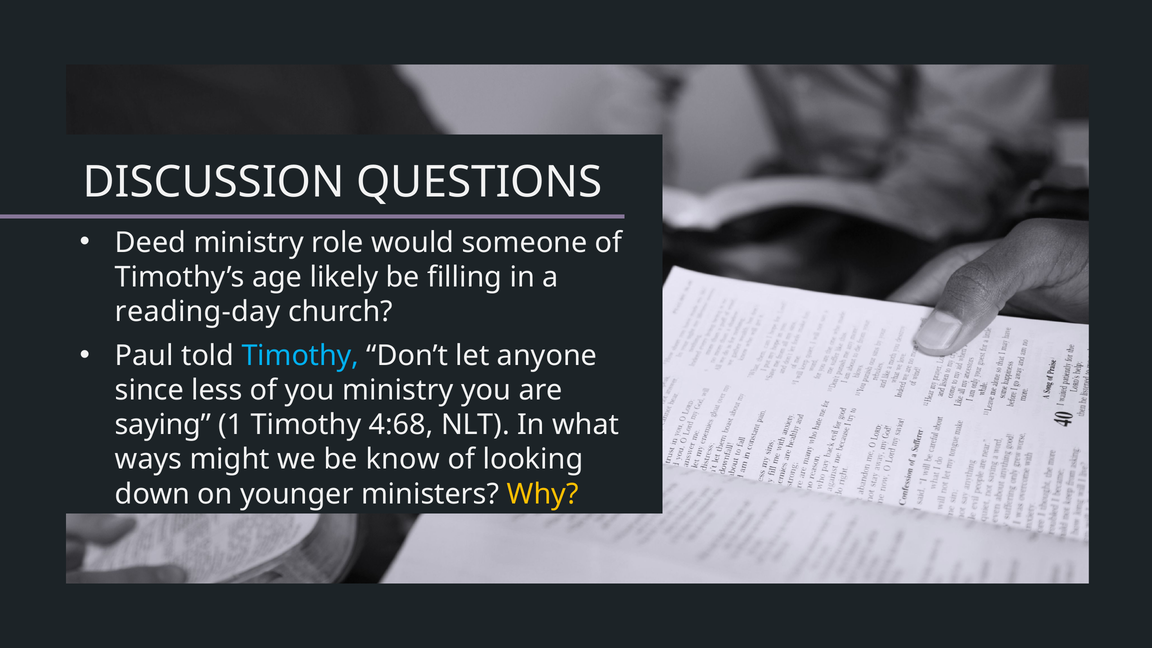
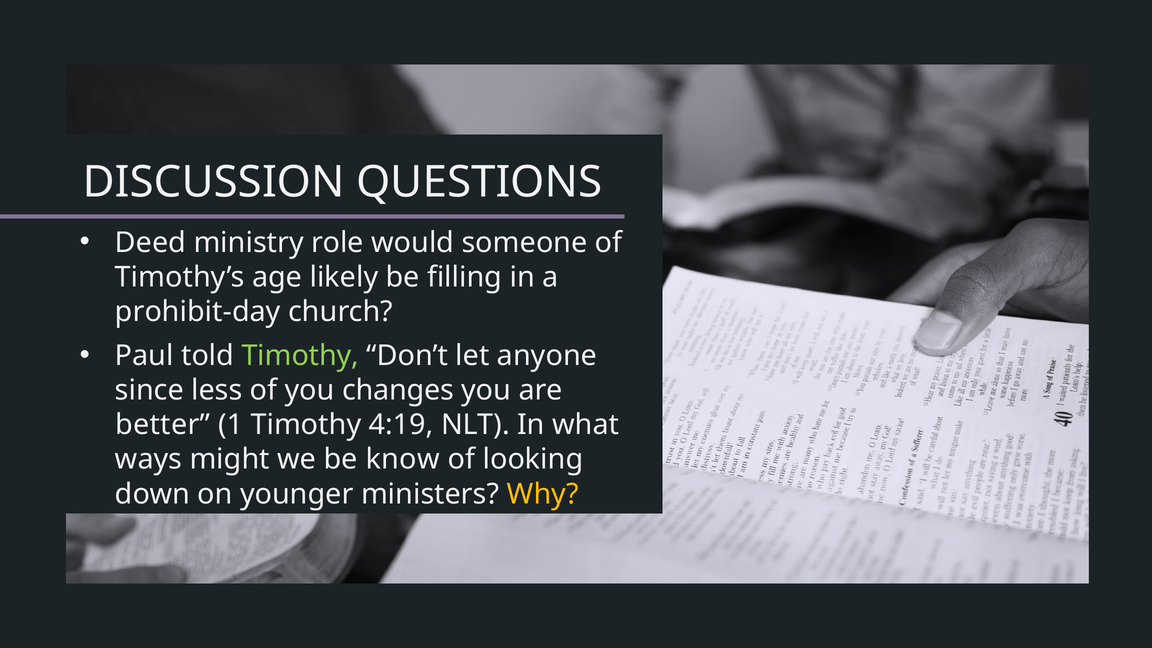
reading-day: reading-day -> prohibit-day (198, 312)
Timothy colour: light blue -> light green (300, 356)
you ministry: ministry -> changes (398, 390)
saying: saying -> better (163, 425)
4:68: 4:68 -> 4:19 (401, 425)
